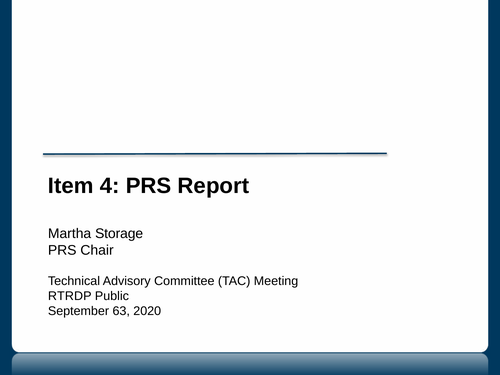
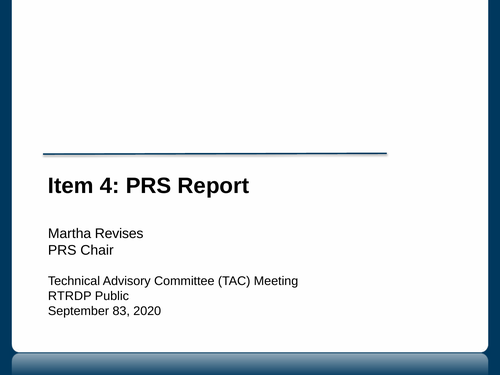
Storage: Storage -> Revises (119, 234)
63: 63 -> 83 (121, 311)
